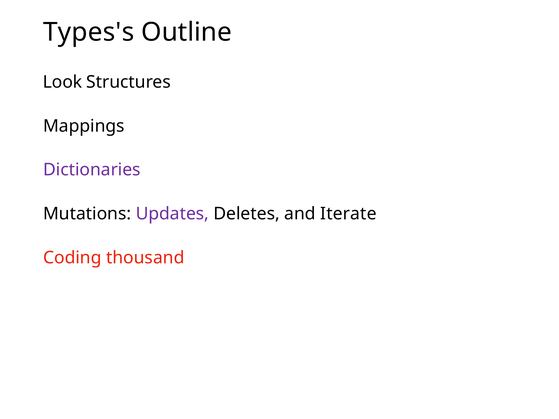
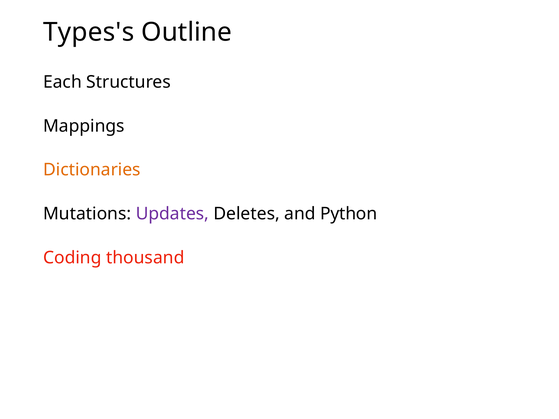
Look: Look -> Each (62, 82)
Dictionaries colour: purple -> orange (92, 170)
Iterate: Iterate -> Python (349, 214)
